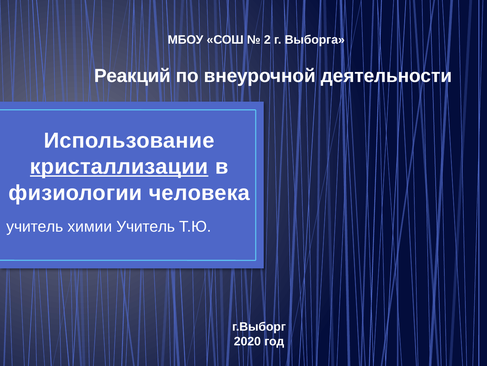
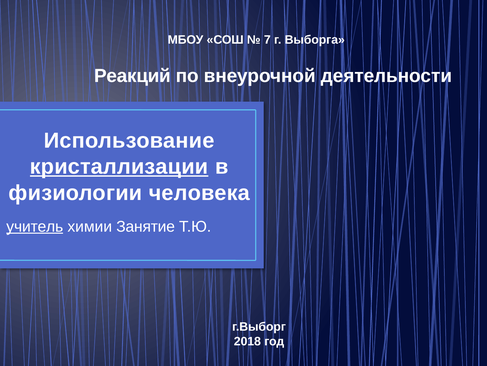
2: 2 -> 7 (267, 40)
учитель underline: none -> present (35, 226)
химии Учитель: Учитель -> Занятие (146, 226)
2020: 2020 -> 2018 (247, 341)
